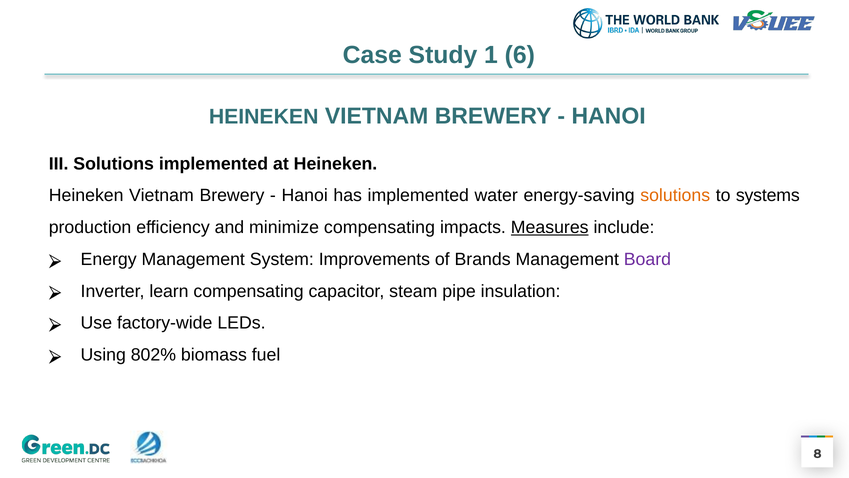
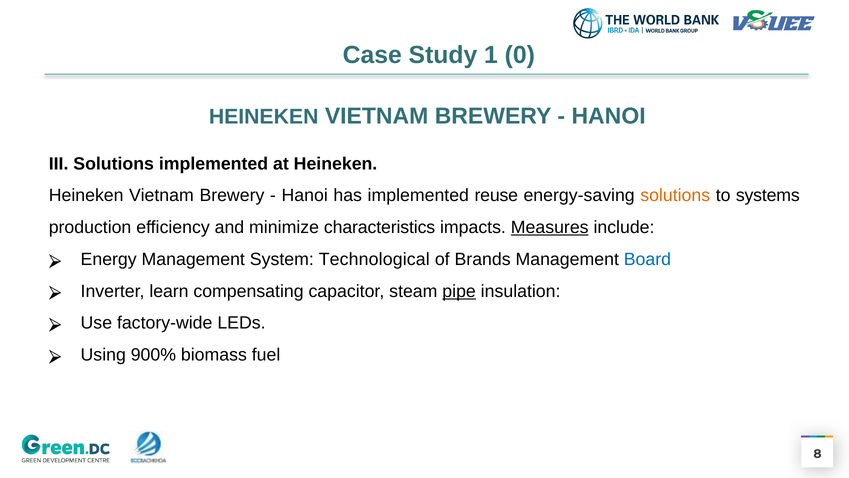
6: 6 -> 0 (520, 55)
water: water -> reuse (496, 195)
minimize compensating: compensating -> characteristics (380, 227)
Improvements: Improvements -> Technological (374, 259)
Board colour: purple -> blue (647, 259)
pipe underline: none -> present (459, 291)
802%: 802% -> 900% (153, 355)
